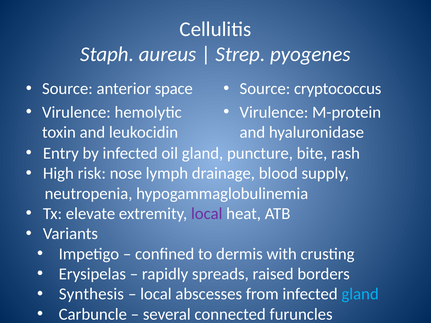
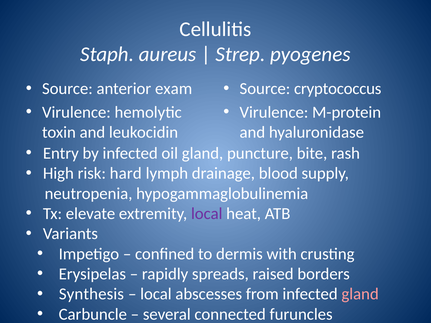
space: space -> exam (174, 89)
nose: nose -> hard (126, 174)
gland colour: light blue -> pink (360, 294)
